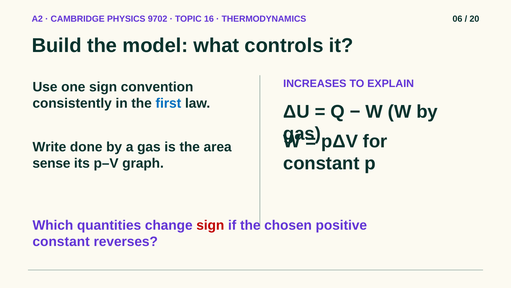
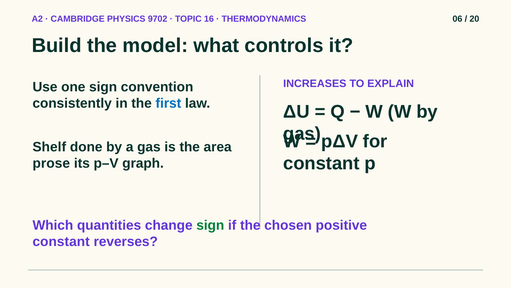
Write: Write -> Shelf (49, 147)
sense: sense -> prose (51, 163)
sign colour: red -> green (210, 225)
